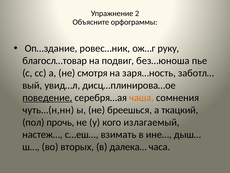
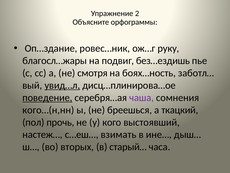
благосл…товар: благосл…товар -> благосл…жары (55, 61)
без…юноша: без…юноша -> без…ездишь (163, 61)
заря…ность: заря…ность -> боях…ность (149, 73)
увид…л underline: none -> present (62, 85)
чаша colour: orange -> purple (142, 97)
чуть…(н,нн: чуть…(н,нн -> кого…(н,нн (48, 110)
излагаемый: излагаемый -> выстоявший (152, 122)
далека…: далека… -> старый… (128, 146)
